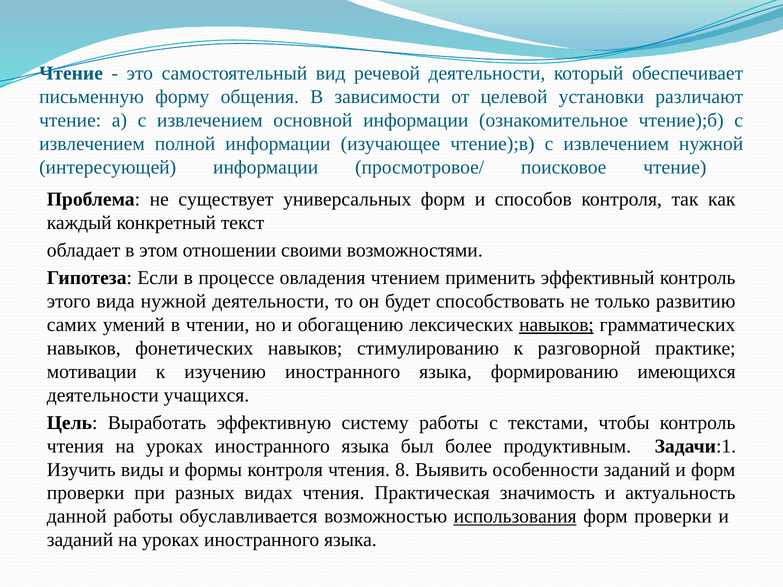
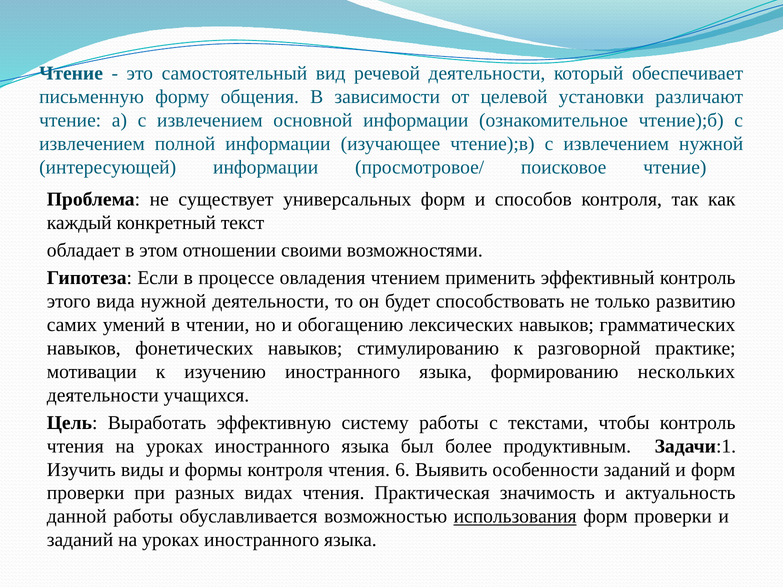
навыков underline: present -> none (556, 325)
имеющихся: имеющихся -> нескольких (686, 372)
8: 8 -> 6 (403, 470)
